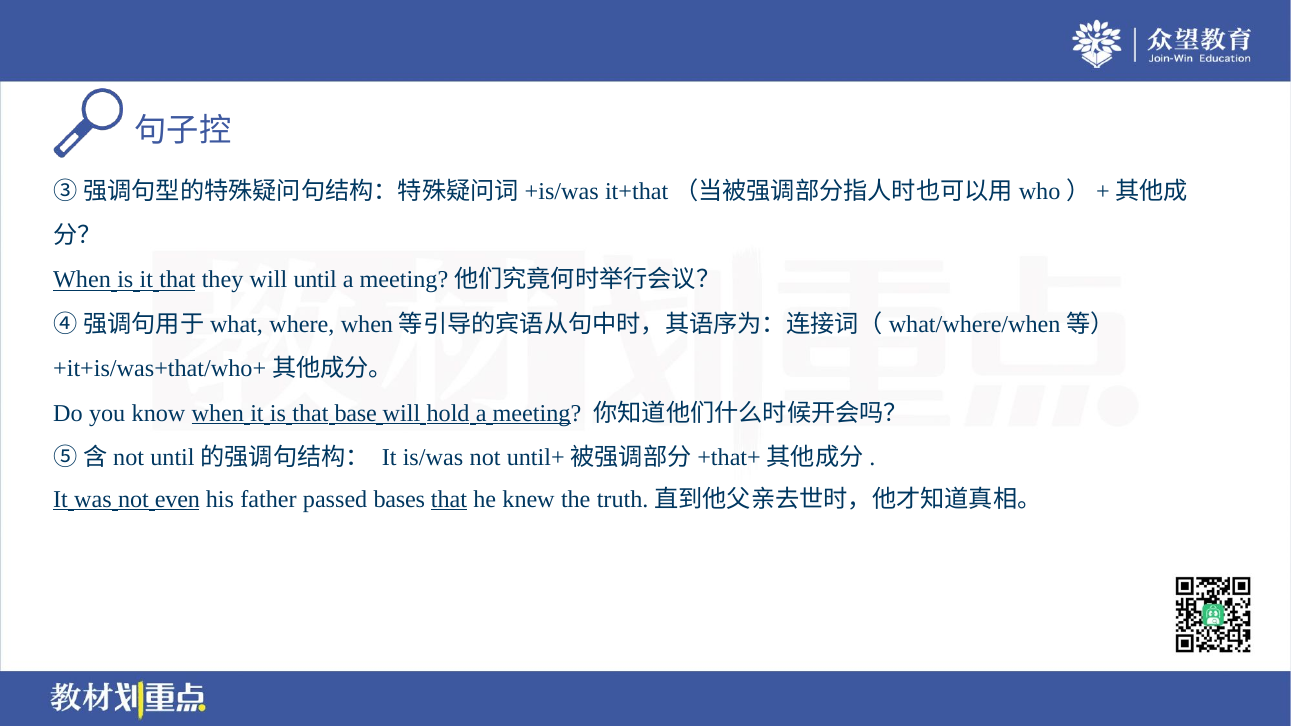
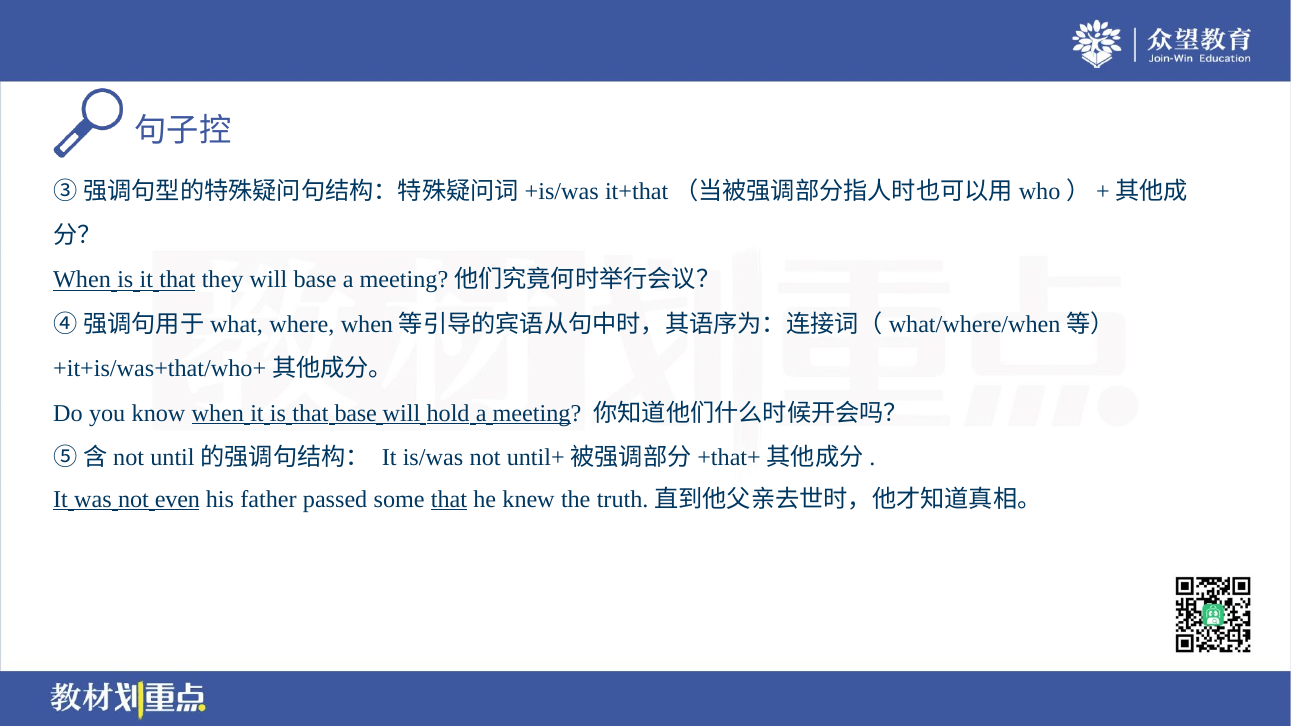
will until: until -> base (315, 280)
bases: bases -> some (399, 499)
